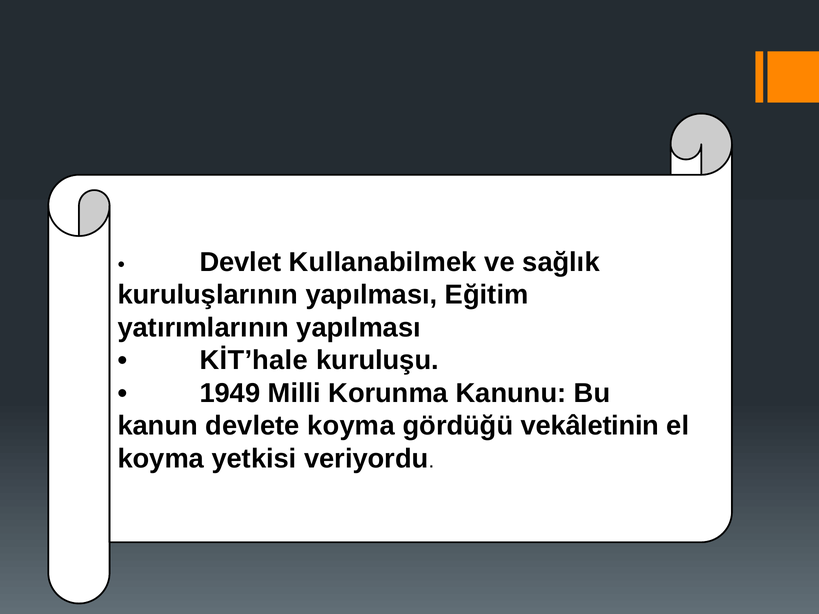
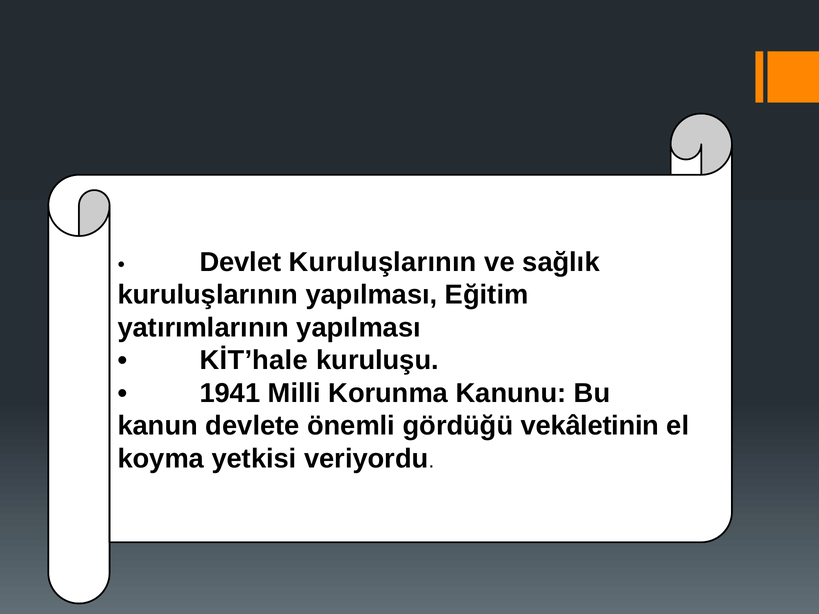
Devlet Kullanabilmek: Kullanabilmek -> Kuruluşlarının (383, 262)
1949: 1949 -> 1941 (230, 393)
devlete koyma: koyma -> önemli (351, 426)
